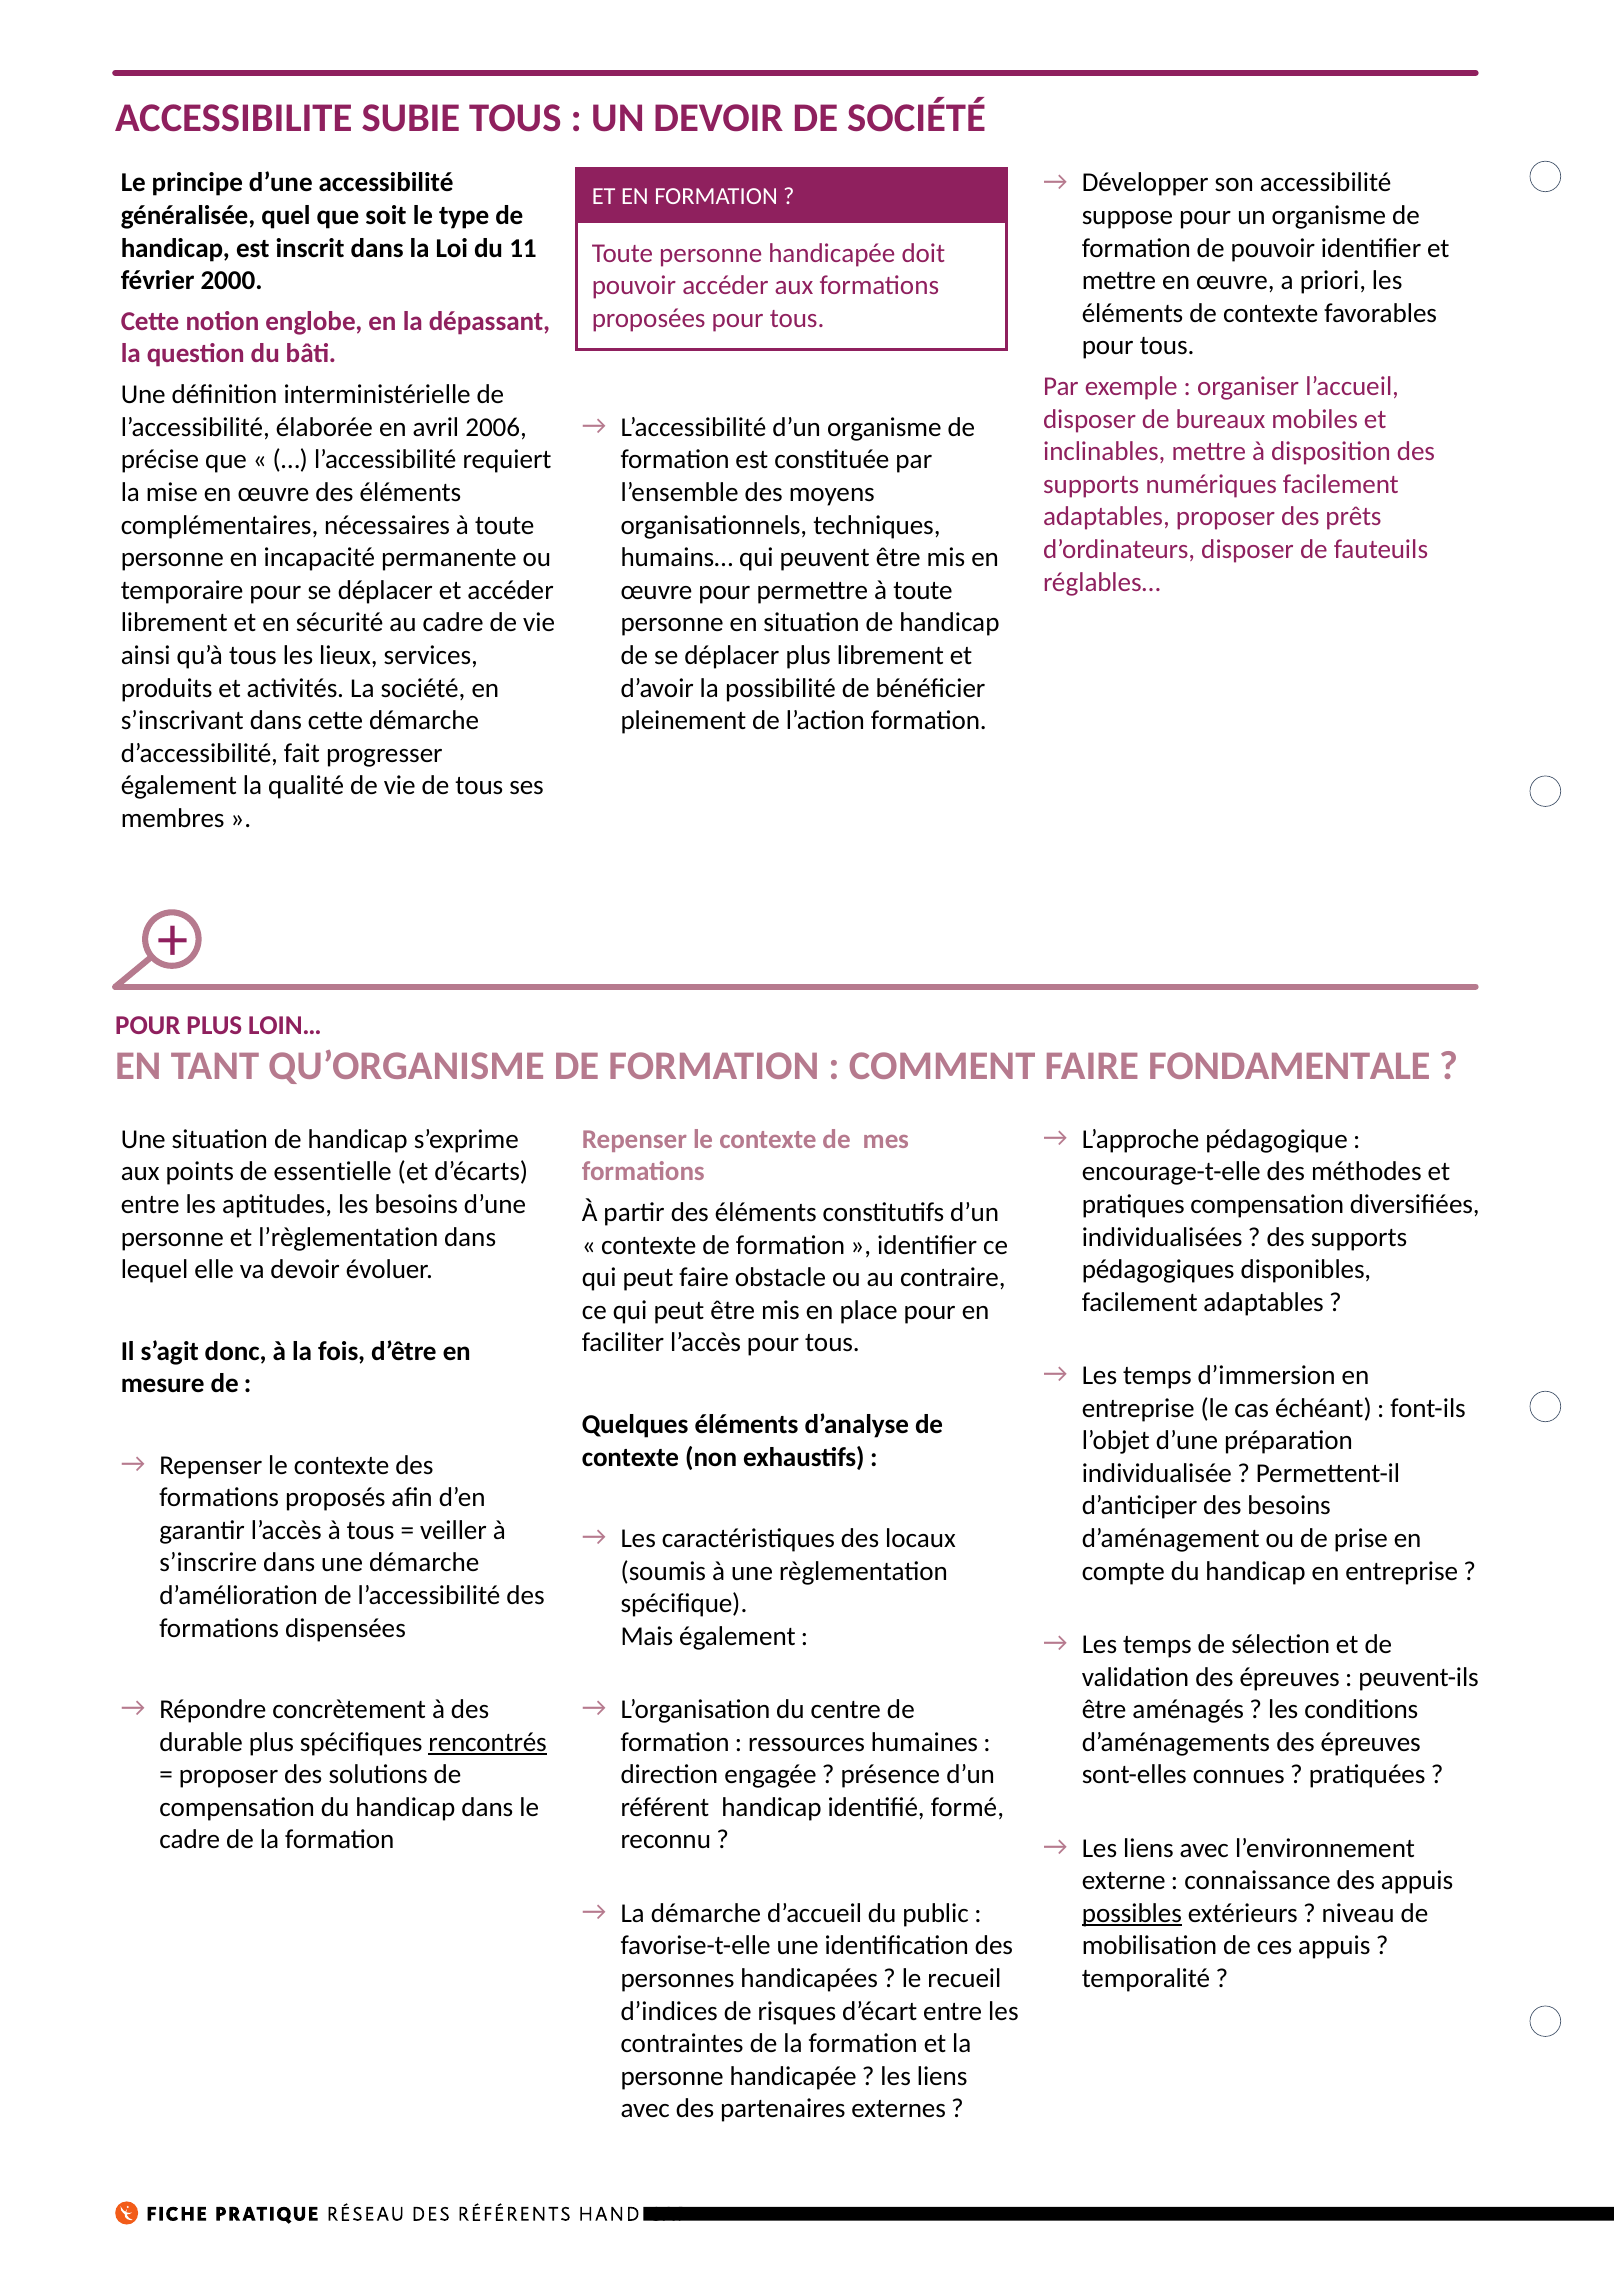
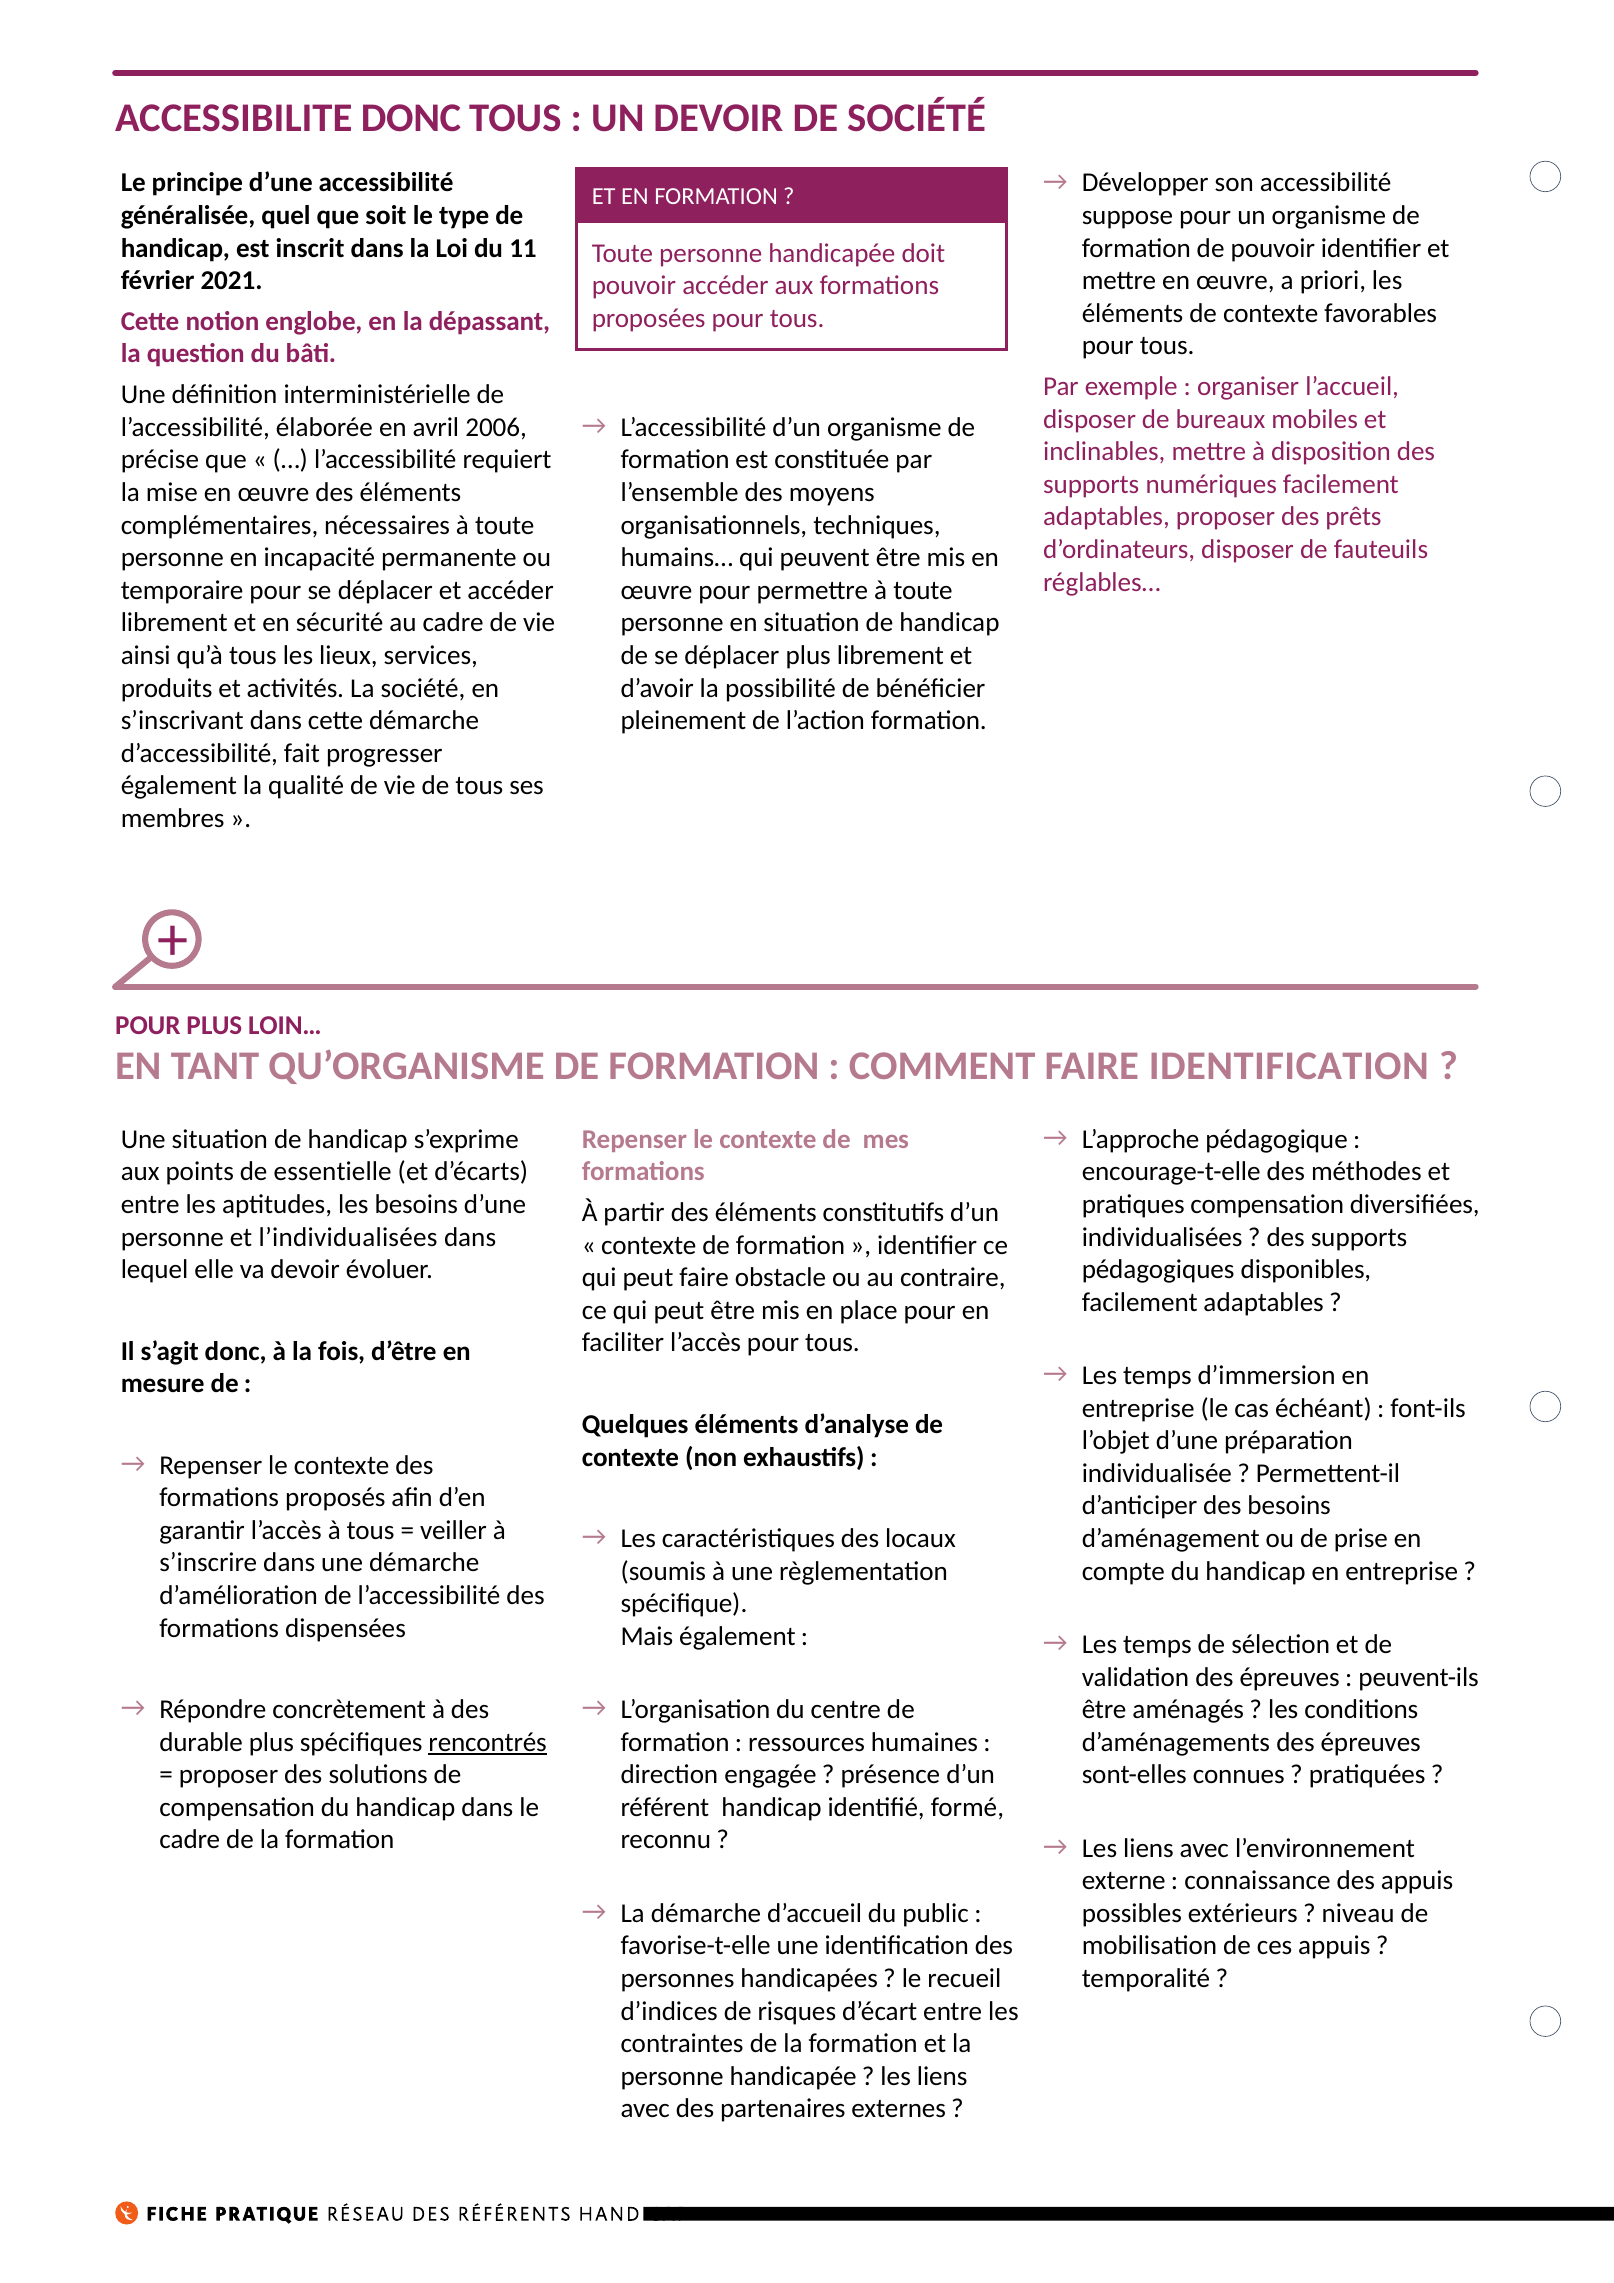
ACCESSIBILITE SUBIE: SUBIE -> DONC (411, 118)
2000: 2000 -> 2021 (232, 281)
FAIRE FONDAMENTALE: FONDAMENTALE -> IDENTIFICATION (1289, 1066)
l’règlementation: l’règlementation -> l’individualisées (348, 1237)
possibles underline: present -> none (1132, 1913)
